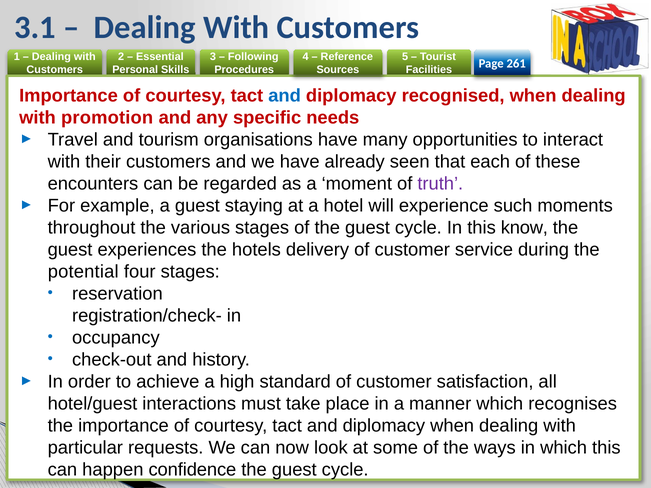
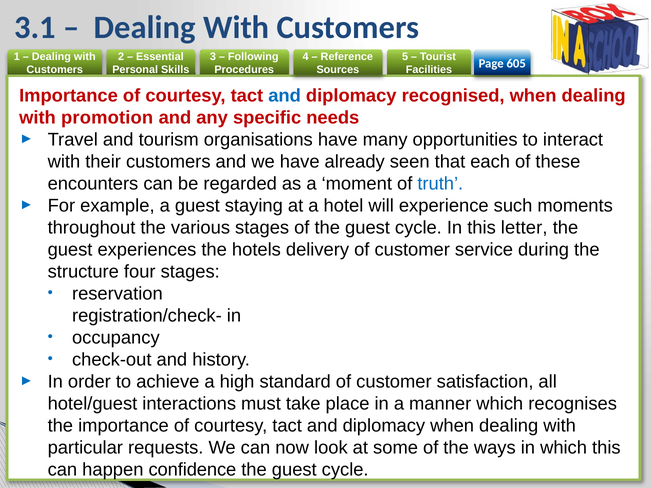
261: 261 -> 605 (516, 64)
truth colour: purple -> blue (440, 184)
know: know -> letter (524, 228)
potential: potential -> structure (83, 272)
